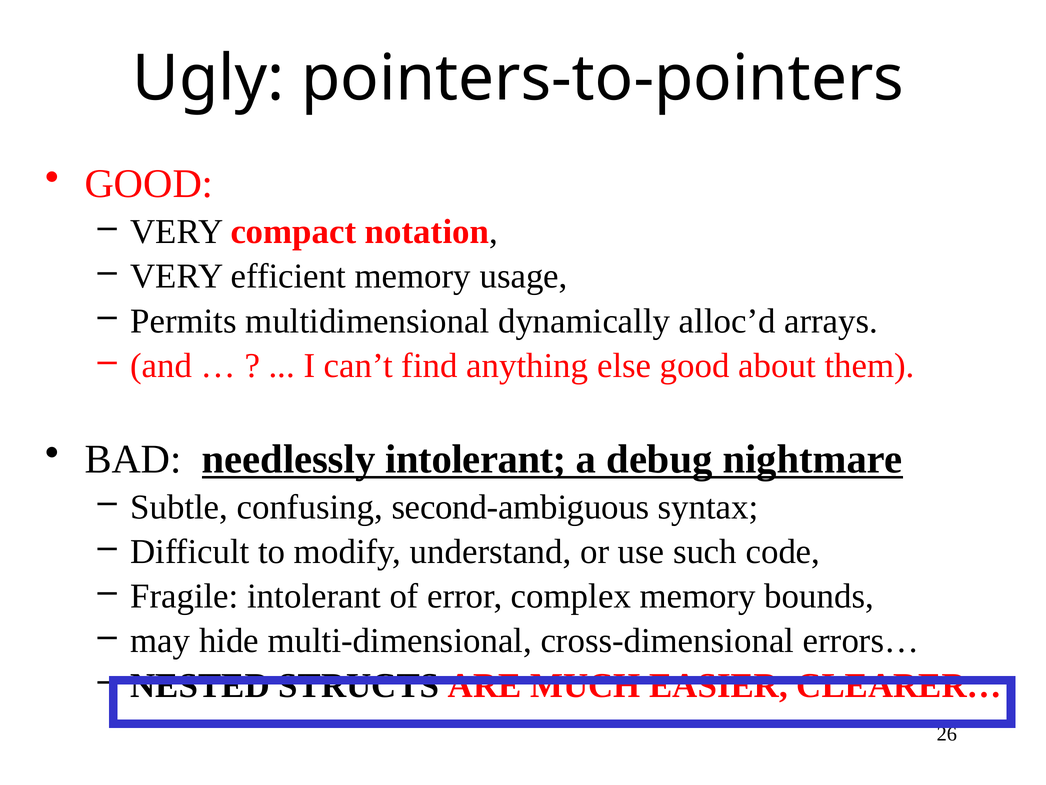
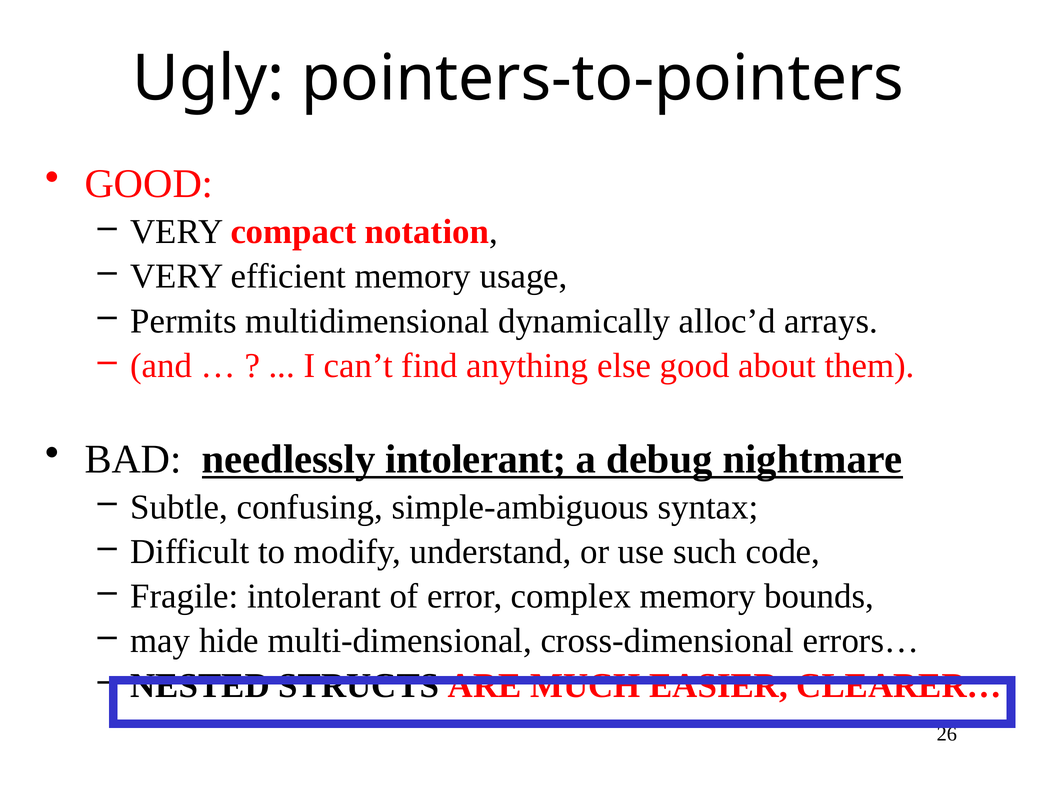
second-ambiguous: second-ambiguous -> simple-ambiguous (520, 507)
